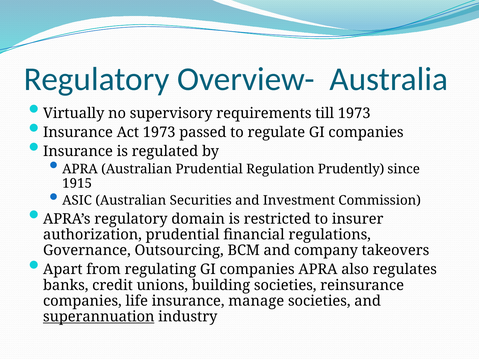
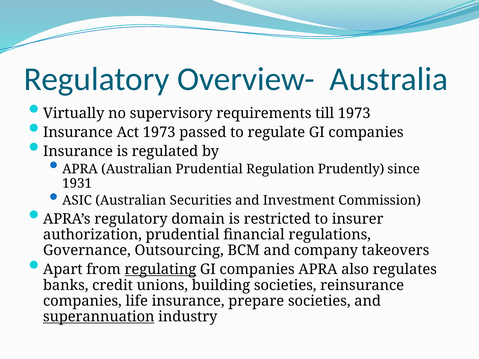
1915: 1915 -> 1931 (77, 183)
regulating underline: none -> present (160, 270)
manage: manage -> prepare (256, 301)
